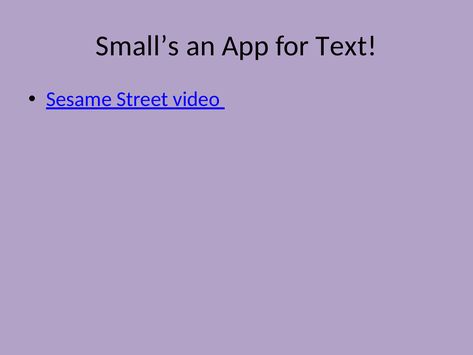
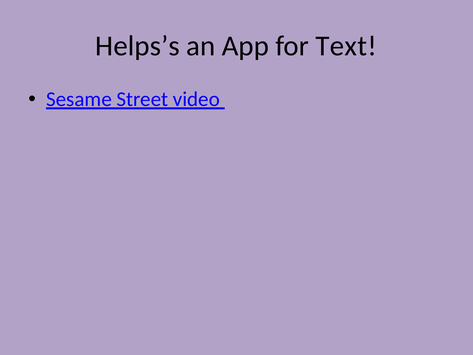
Small’s: Small’s -> Helps’s (137, 46)
